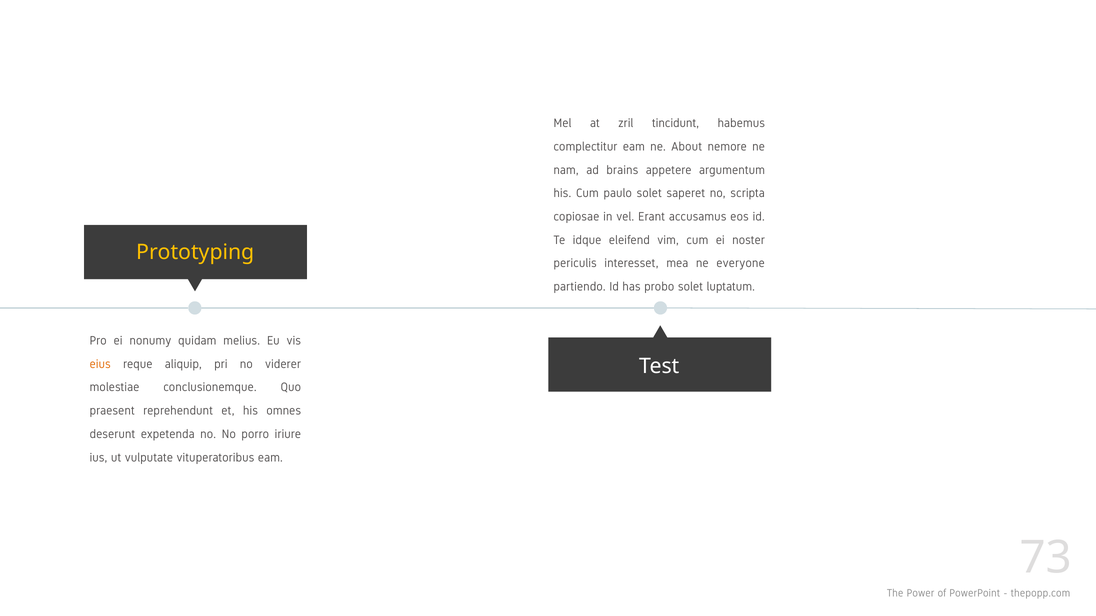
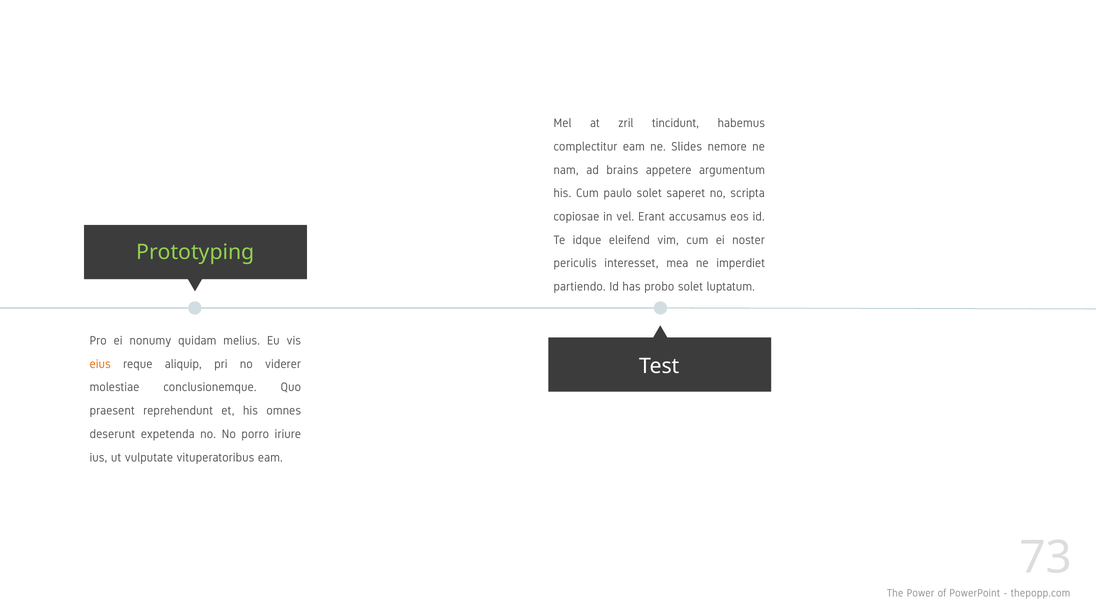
About: About -> Slides (687, 147)
Prototyping colour: yellow -> light green (195, 253)
everyone: everyone -> imperdiet (741, 264)
